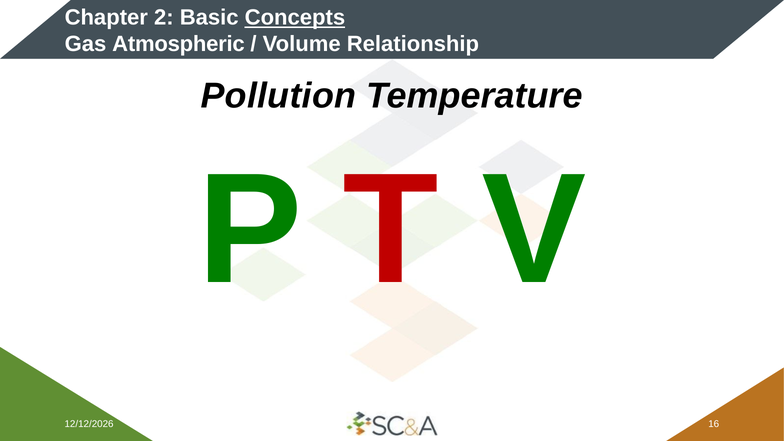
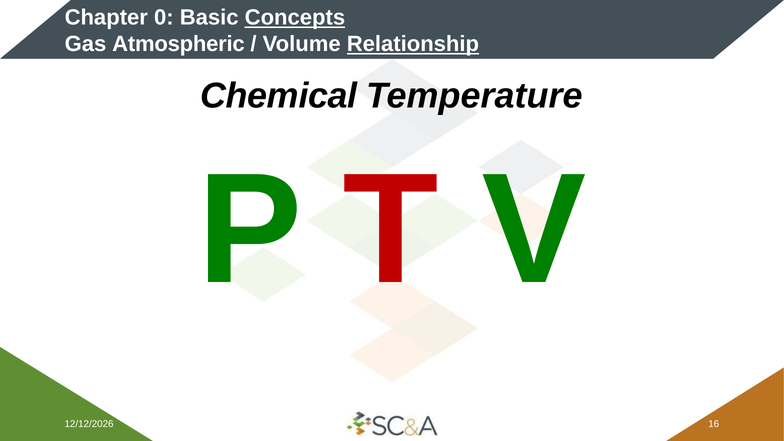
2: 2 -> 0 (164, 18)
Relationship underline: none -> present (413, 44)
Pollution: Pollution -> Chemical (279, 96)
